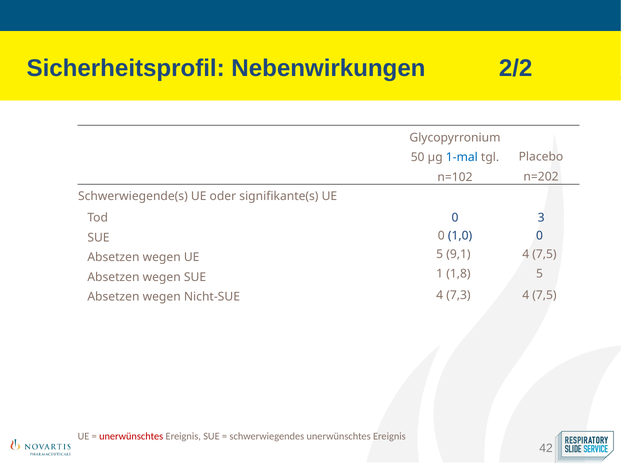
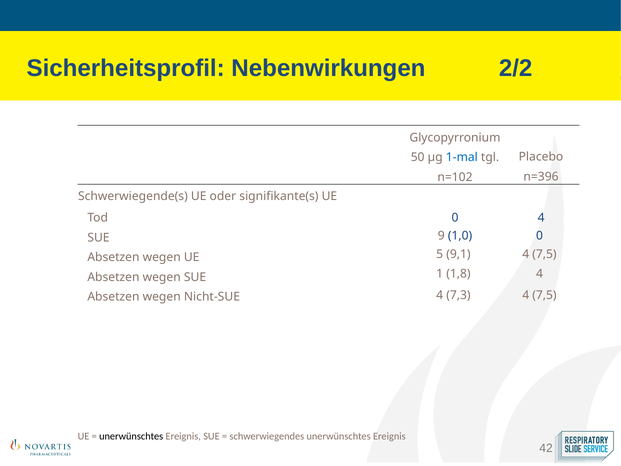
n=202: n=202 -> n=396 (541, 177)
0 3: 3 -> 4 (541, 218)
SUE 0: 0 -> 9 (441, 236)
1,8 5: 5 -> 4 (539, 274)
unerwünschtes colour: red -> black (131, 436)
